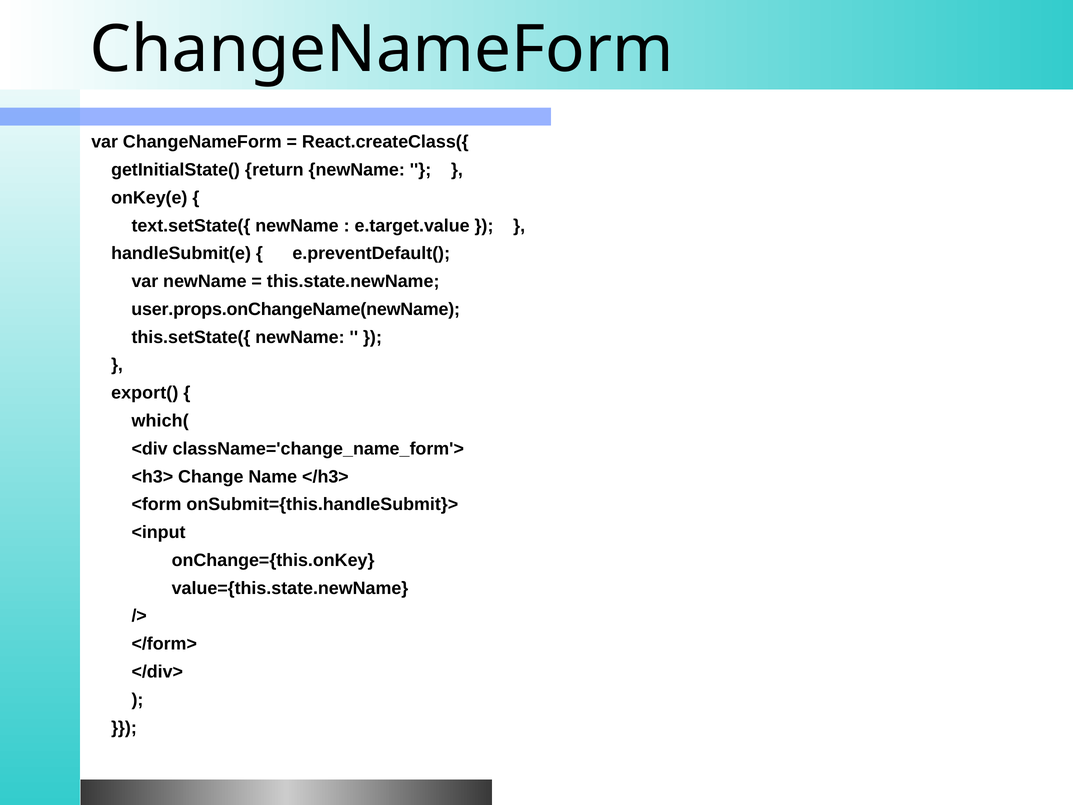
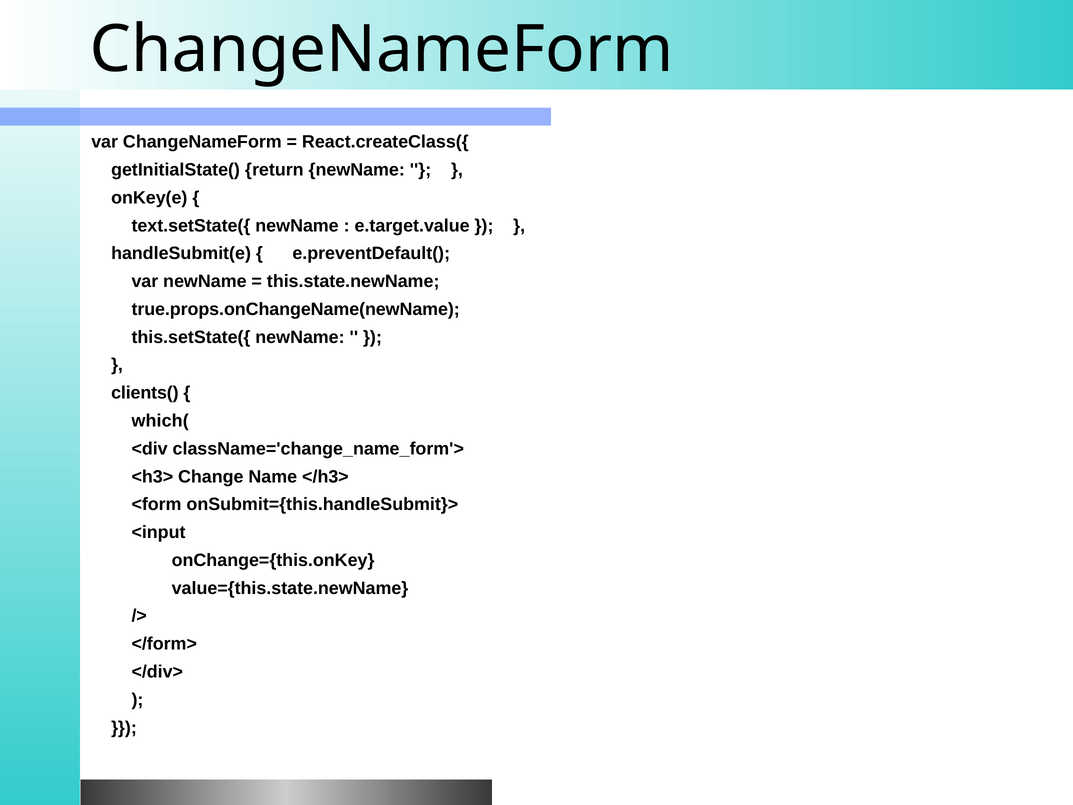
user.props.onChangeName(newName: user.props.onChangeName(newName -> true.props.onChangeName(newName (296, 309)
export(: export( -> clients( (145, 393)
